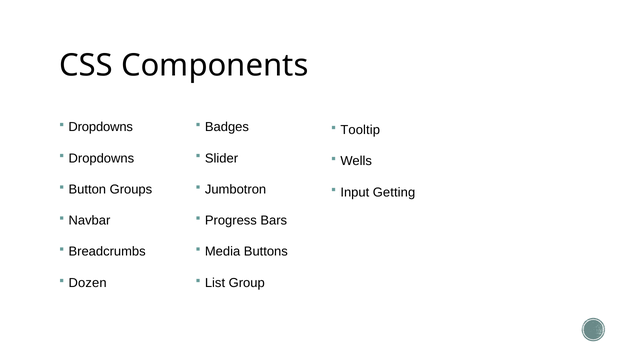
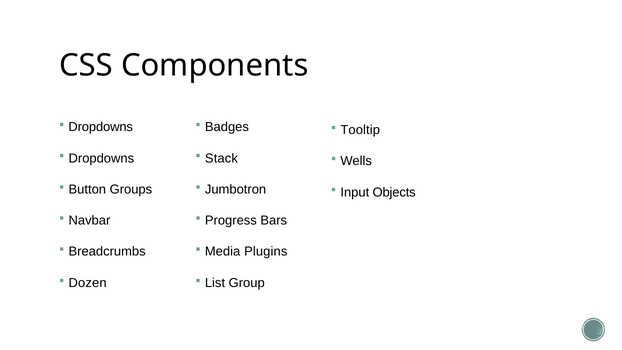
Slider: Slider -> Stack (221, 158)
Getting: Getting -> Objects (394, 192)
Buttons: Buttons -> Plugins (266, 252)
